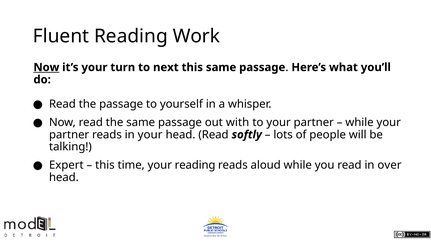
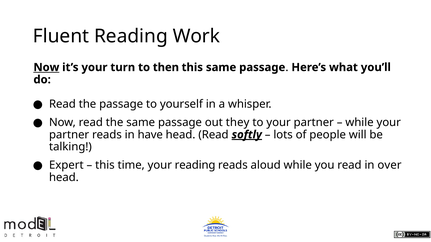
next: next -> then (166, 67)
with: with -> they (238, 123)
in your: your -> have (150, 135)
softly underline: none -> present (247, 135)
